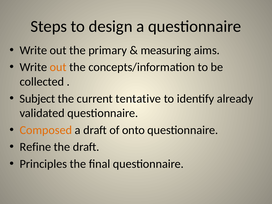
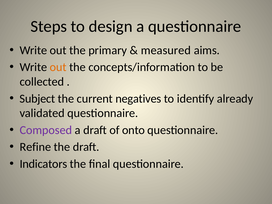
measuring: measuring -> measured (166, 50)
tentative: tentative -> negatives (138, 99)
Composed colour: orange -> purple (46, 130)
Principles: Principles -> Indicators (43, 164)
